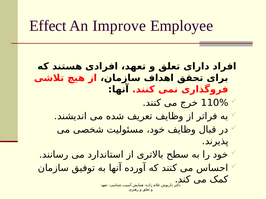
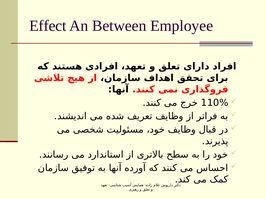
Improve: Improve -> Between (119, 26)
